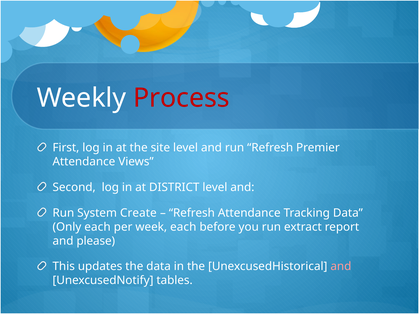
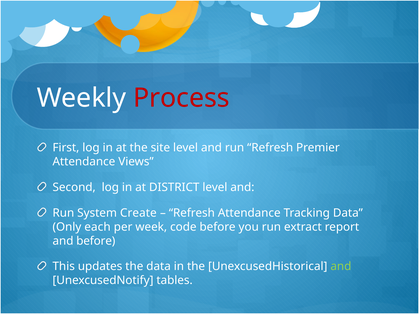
week each: each -> code (183, 227)
and please: please -> before (96, 241)
and colour: pink -> light green (341, 267)
